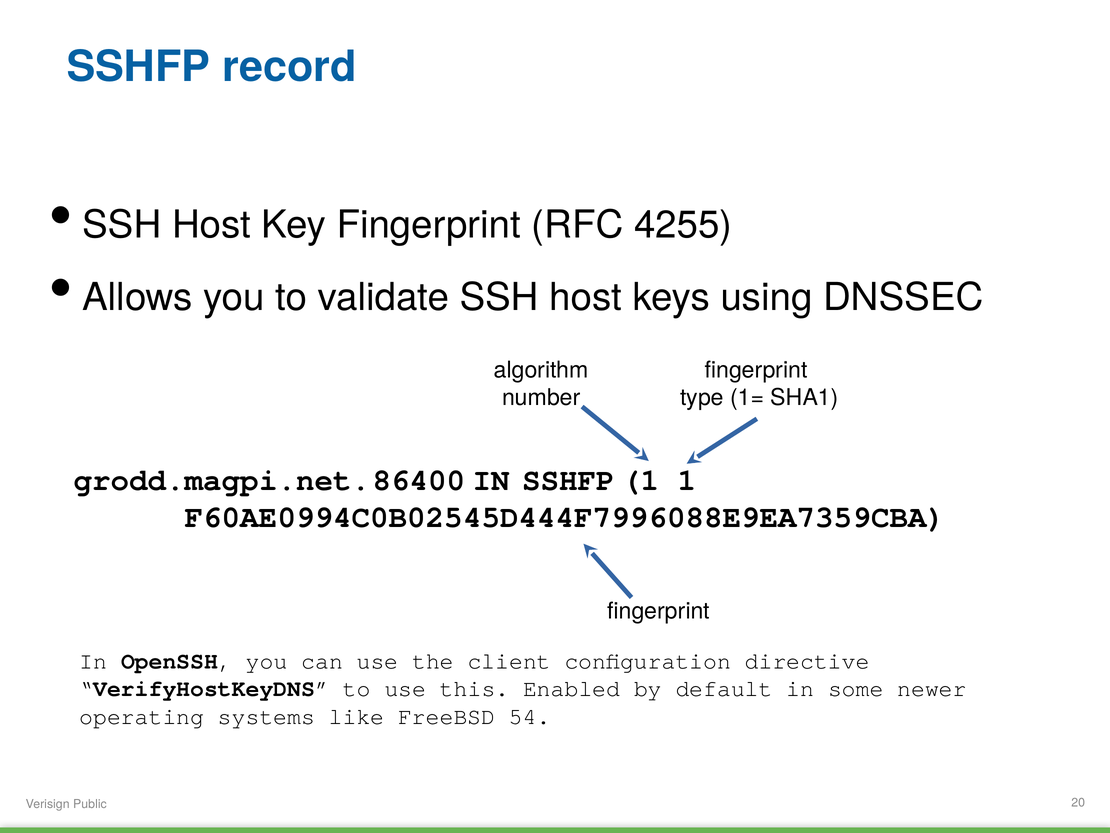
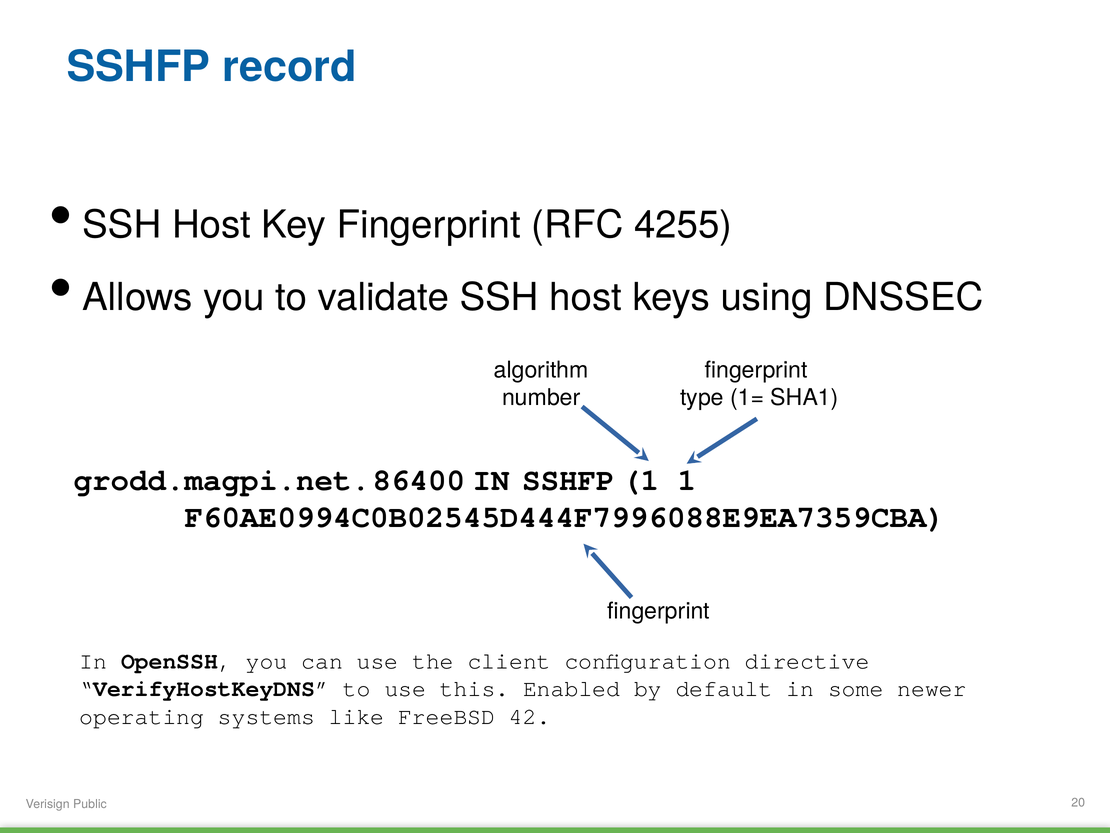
54: 54 -> 42 (530, 716)
